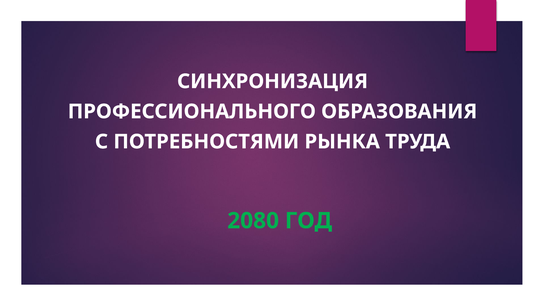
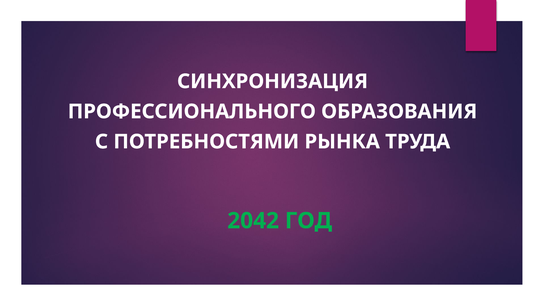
2080: 2080 -> 2042 (253, 221)
